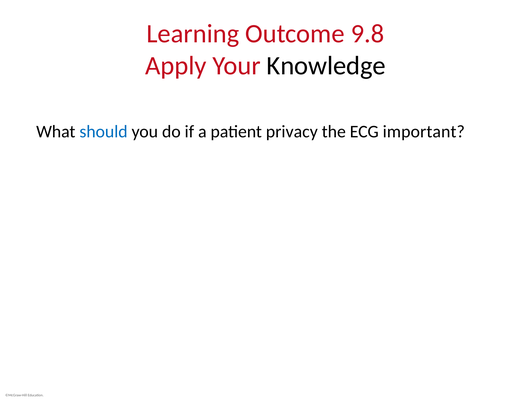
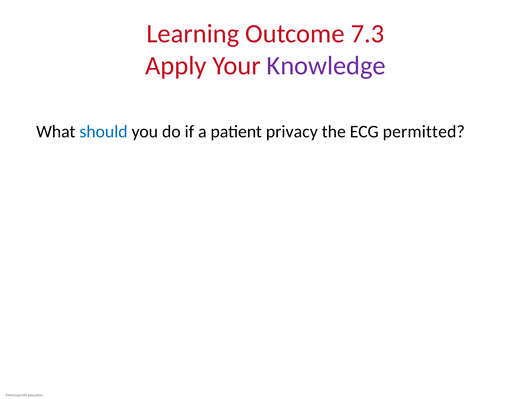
9.8: 9.8 -> 7.3 (367, 34)
Knowledge colour: black -> purple (326, 66)
important: important -> permitted (424, 131)
